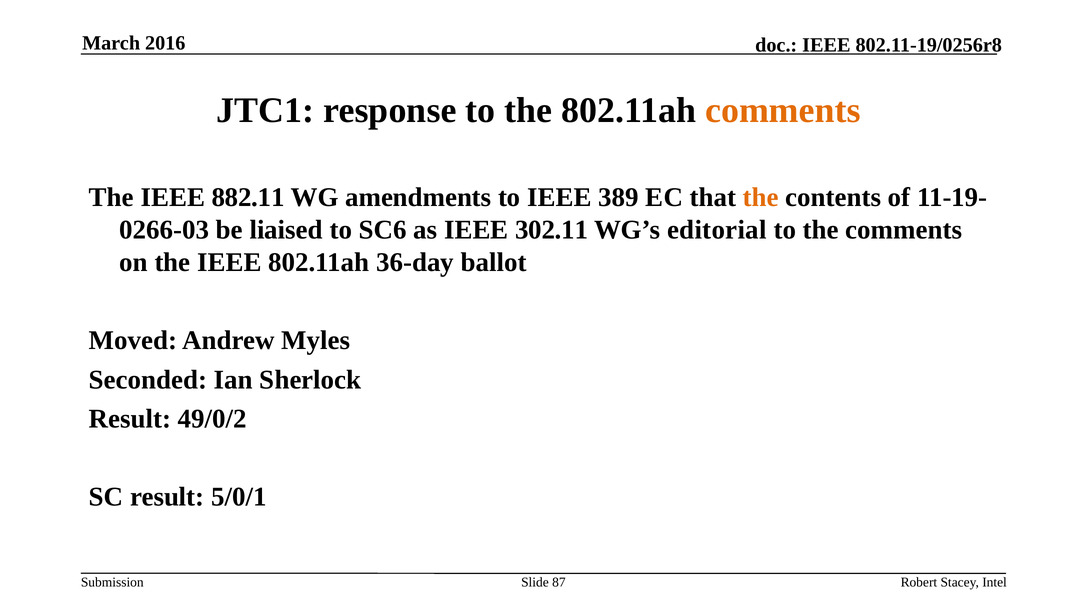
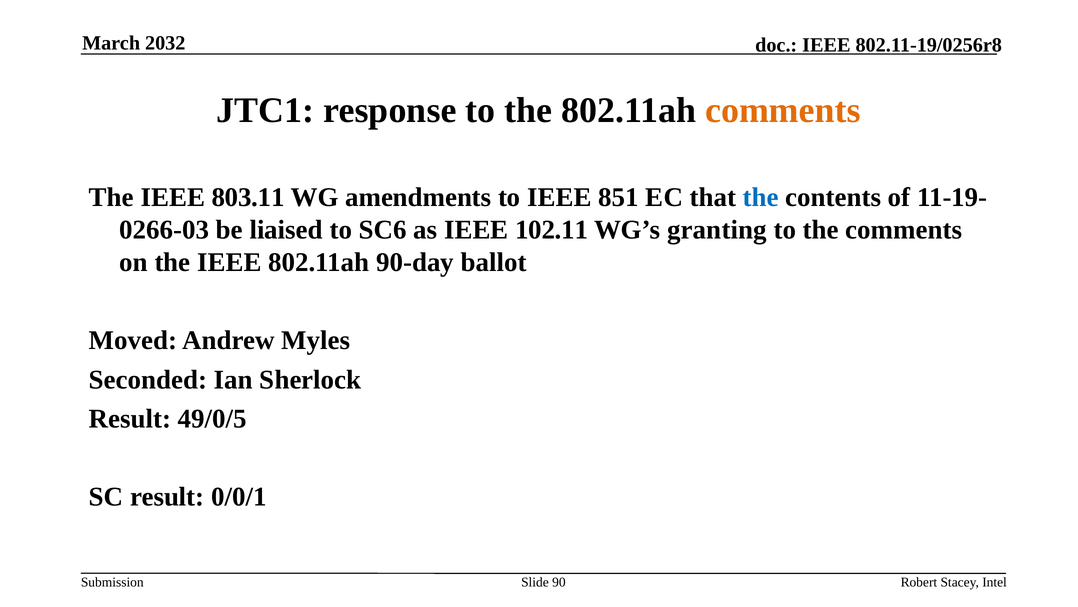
2016: 2016 -> 2032 (165, 43)
882.11: 882.11 -> 803.11 (248, 197)
389: 389 -> 851 (619, 197)
the colour: orange -> blue (761, 197)
302.11: 302.11 -> 102.11 (552, 230)
editorial: editorial -> granting (717, 230)
36-day: 36-day -> 90-day (415, 262)
49/0/2: 49/0/2 -> 49/0/5 (212, 418)
5/0/1: 5/0/1 -> 0/0/1 (239, 497)
87: 87 -> 90 (559, 582)
